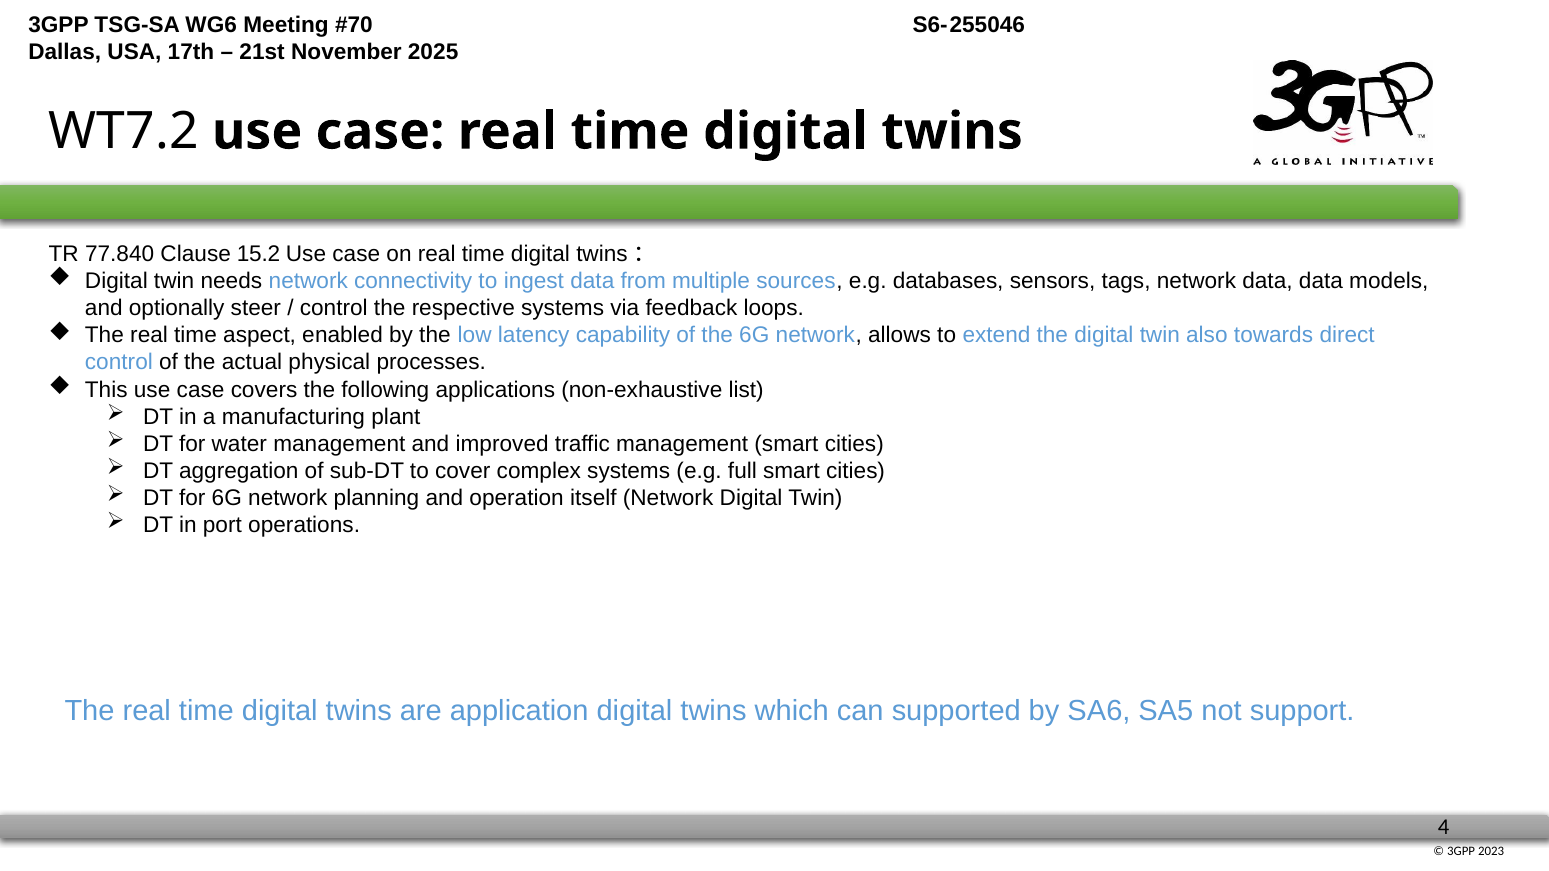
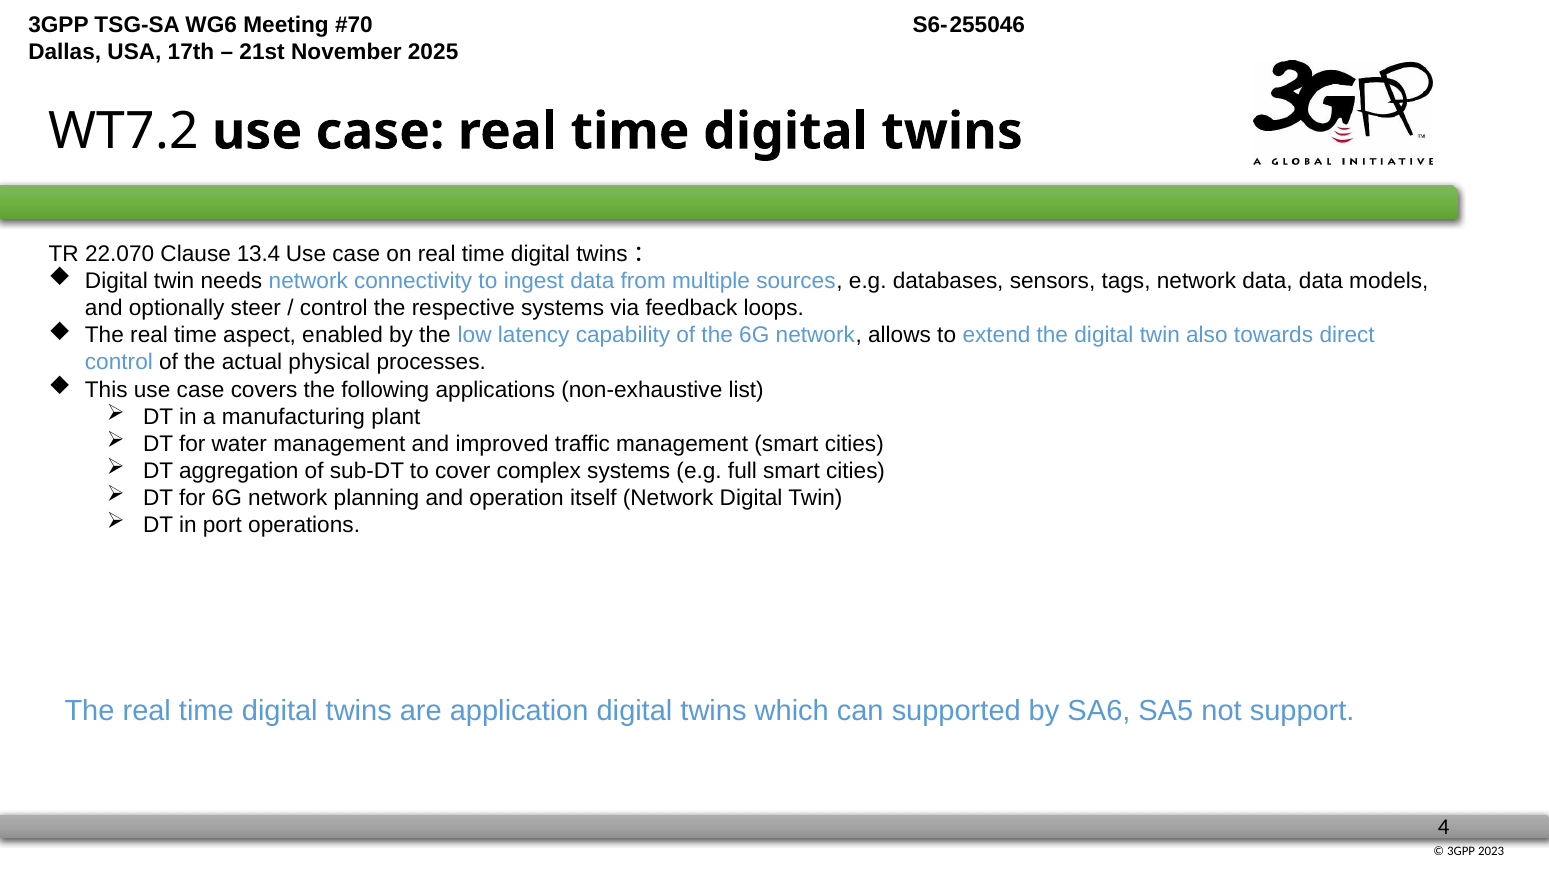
77.840: 77.840 -> 22.070 (120, 254)
15.2: 15.2 -> 13.4 (258, 254)
